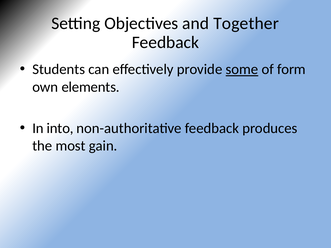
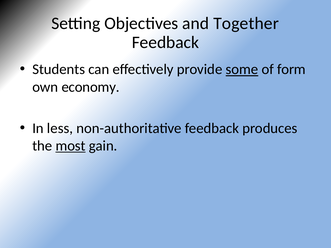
elements: elements -> economy (91, 87)
into: into -> less (60, 128)
most underline: none -> present (71, 146)
